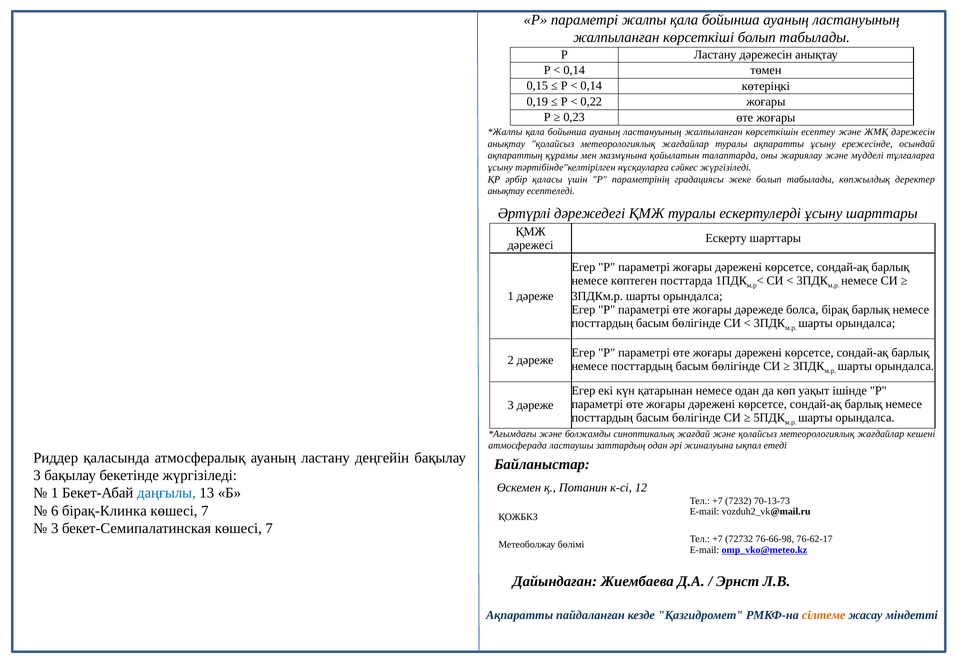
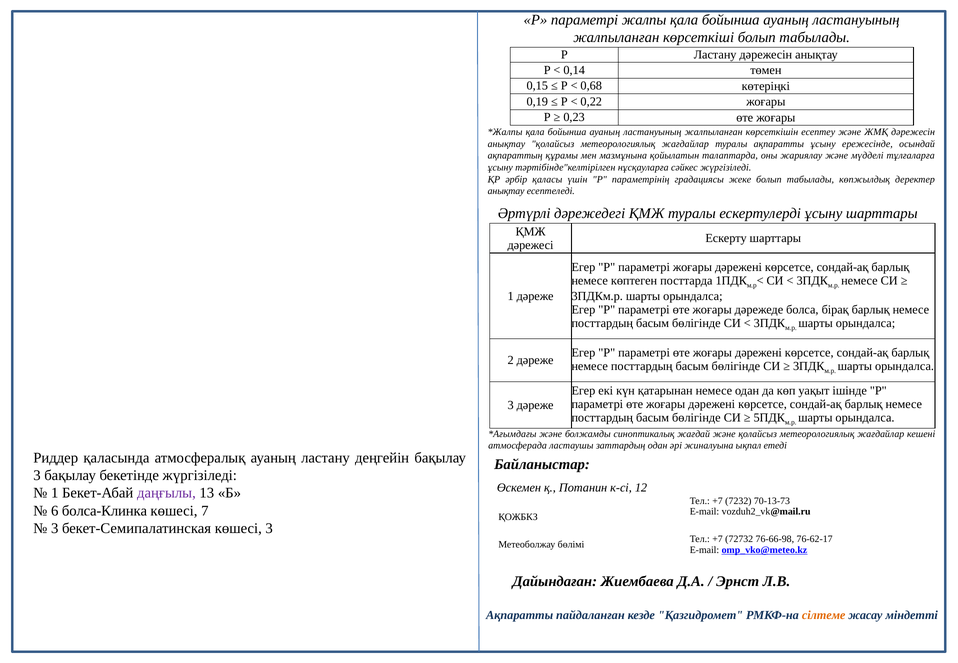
0,14: 0,14 -> 0,68 (591, 86)
даңғылы colour: blue -> purple (166, 493)
бірақ-Клинка: бірақ-Клинка -> болса-Клинка (105, 511)
бекет-Семипалатинская көшесі 7: 7 -> 3 (269, 529)
